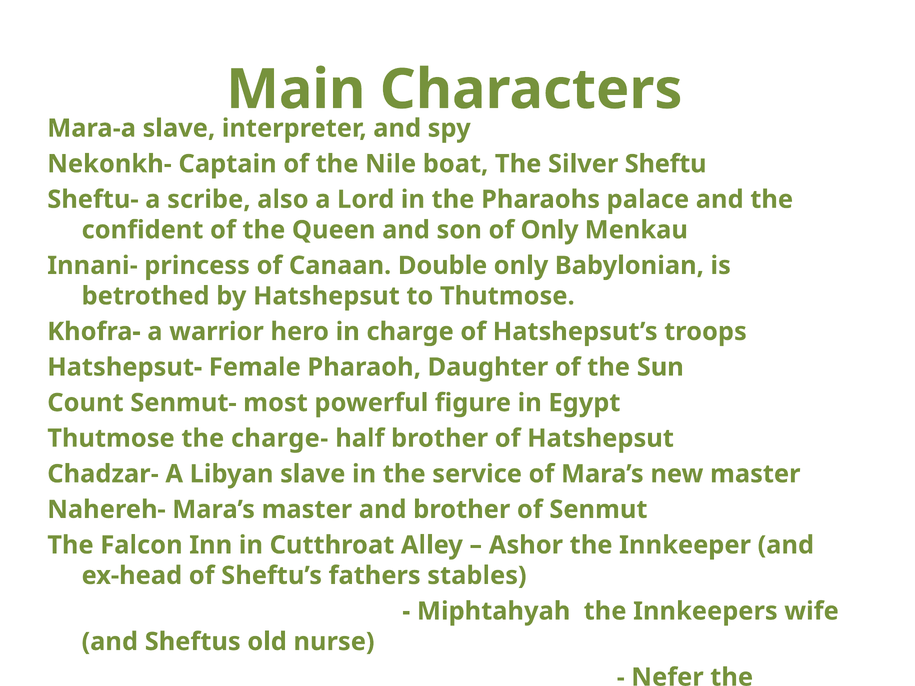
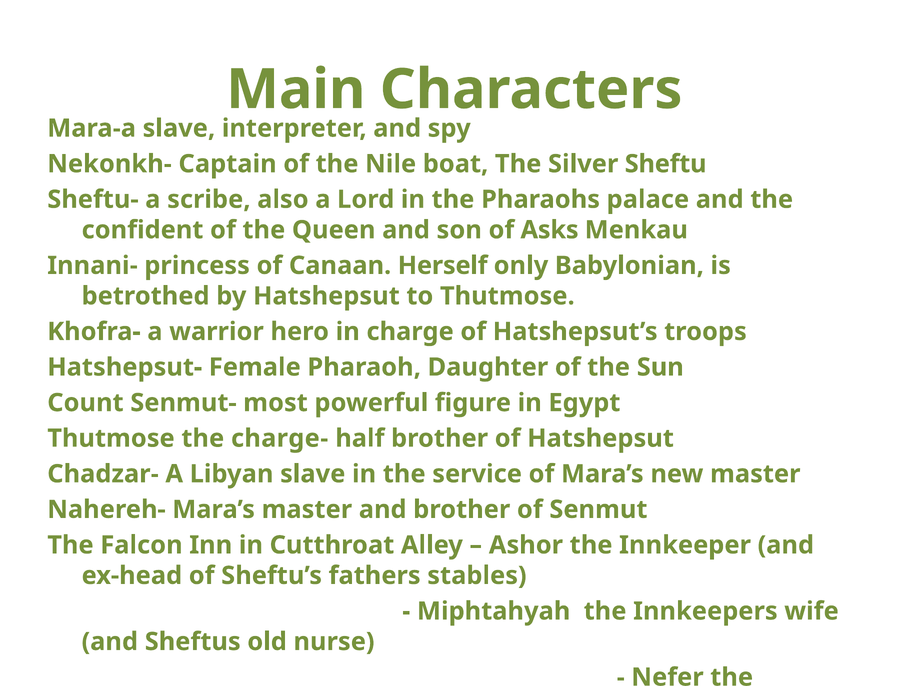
of Only: Only -> Asks (550, 230)
Canaan Double: Double -> Herself (443, 266)
